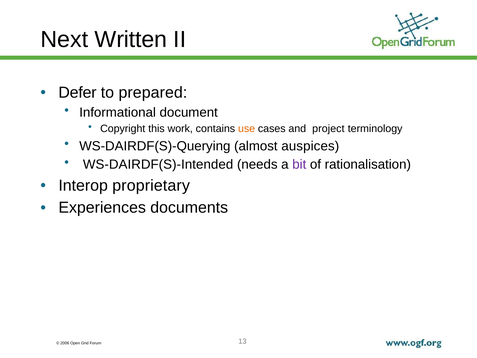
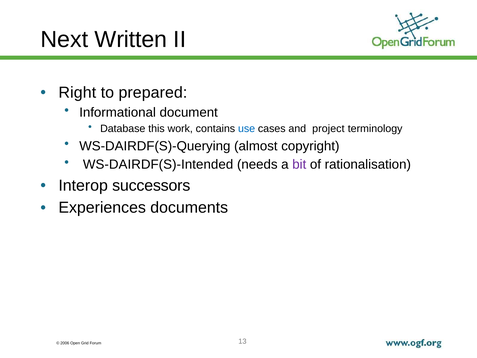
Defer: Defer -> Right (77, 93)
Copyright: Copyright -> Database (123, 129)
use colour: orange -> blue (247, 129)
auspices: auspices -> copyright (310, 146)
proprietary: proprietary -> successors (151, 185)
